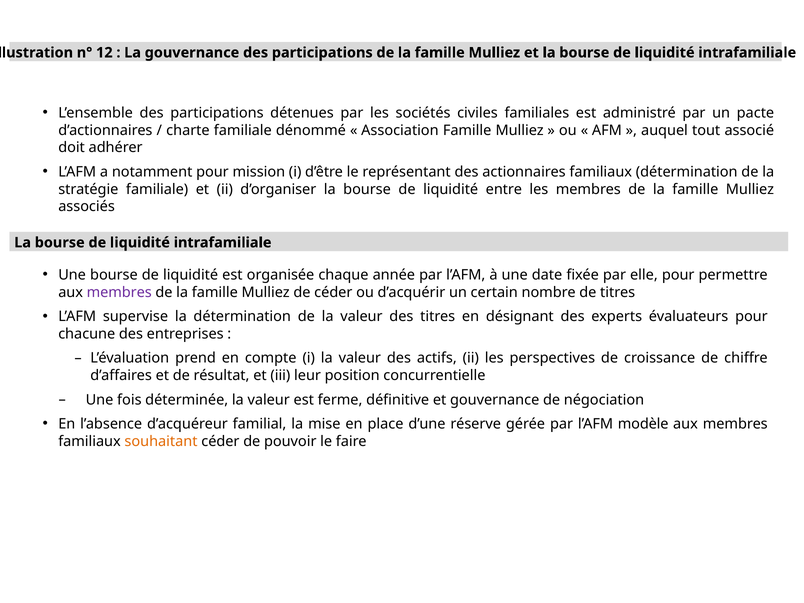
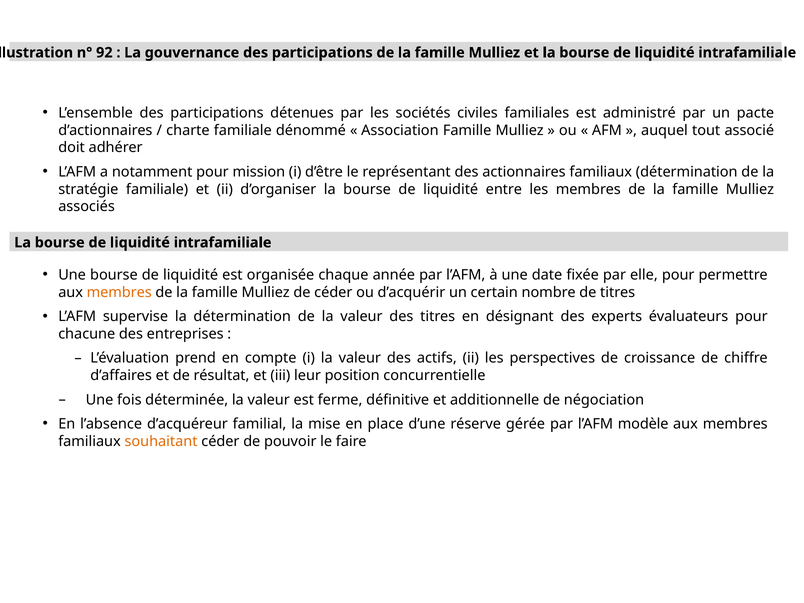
12: 12 -> 92 (104, 53)
membres colour: purple -> orange (119, 292)
et gouvernance: gouvernance -> additionnelle (495, 400)
